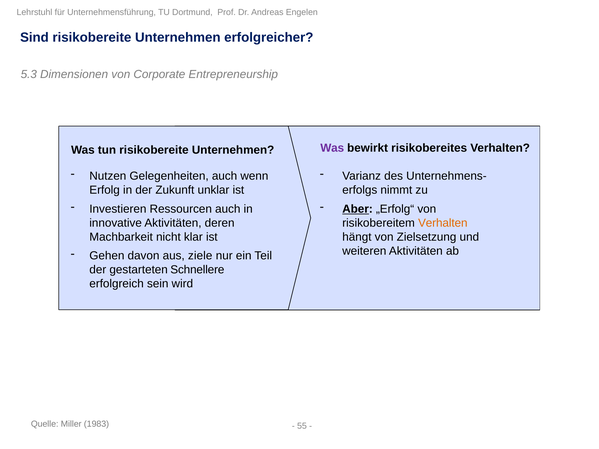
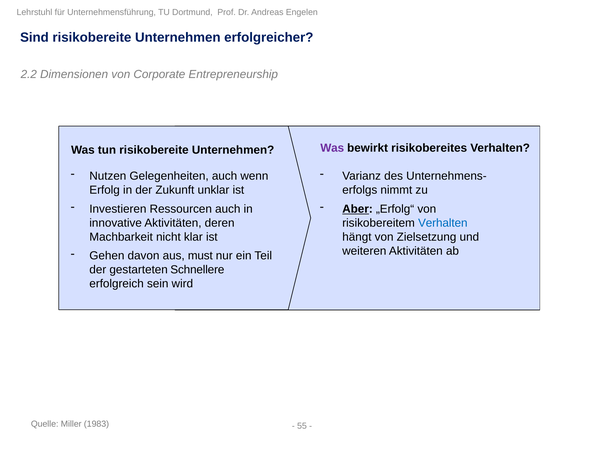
5.3: 5.3 -> 2.2 (29, 74)
Verhalten colour: orange -> blue (443, 223)
ziele: ziele -> must (200, 256)
